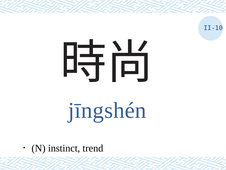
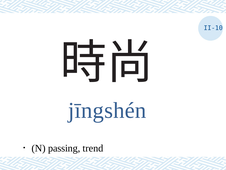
instinct: instinct -> passing (64, 148)
